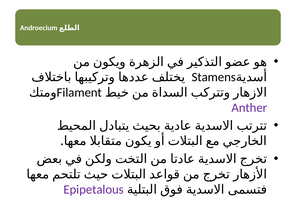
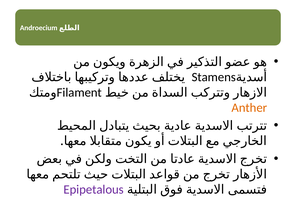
Anther colour: purple -> orange (249, 108)
